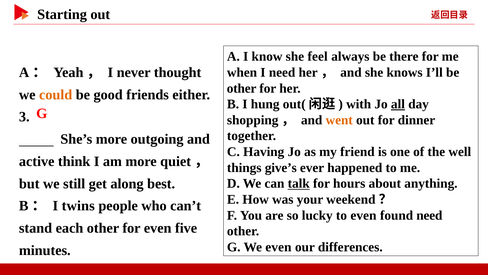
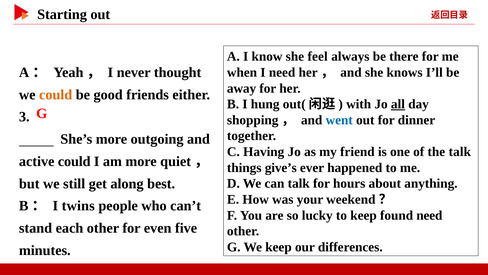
other: other -> away (242, 88)
went colour: orange -> blue (339, 120)
the well: well -> talk (460, 152)
active think: think -> could (74, 161)
talk underline: present -> none (299, 183)
to even: even -> keep (364, 215)
We even: even -> keep (278, 247)
